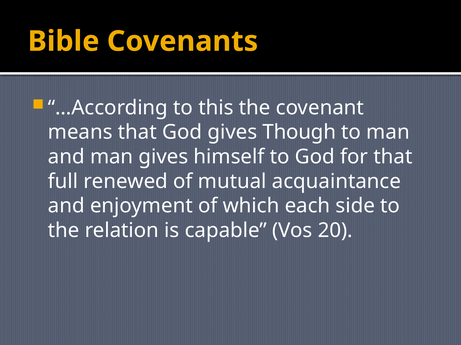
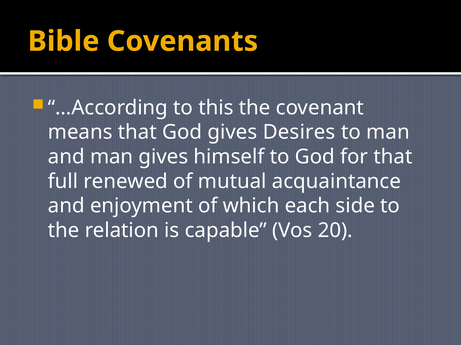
Though: Though -> Desires (299, 132)
